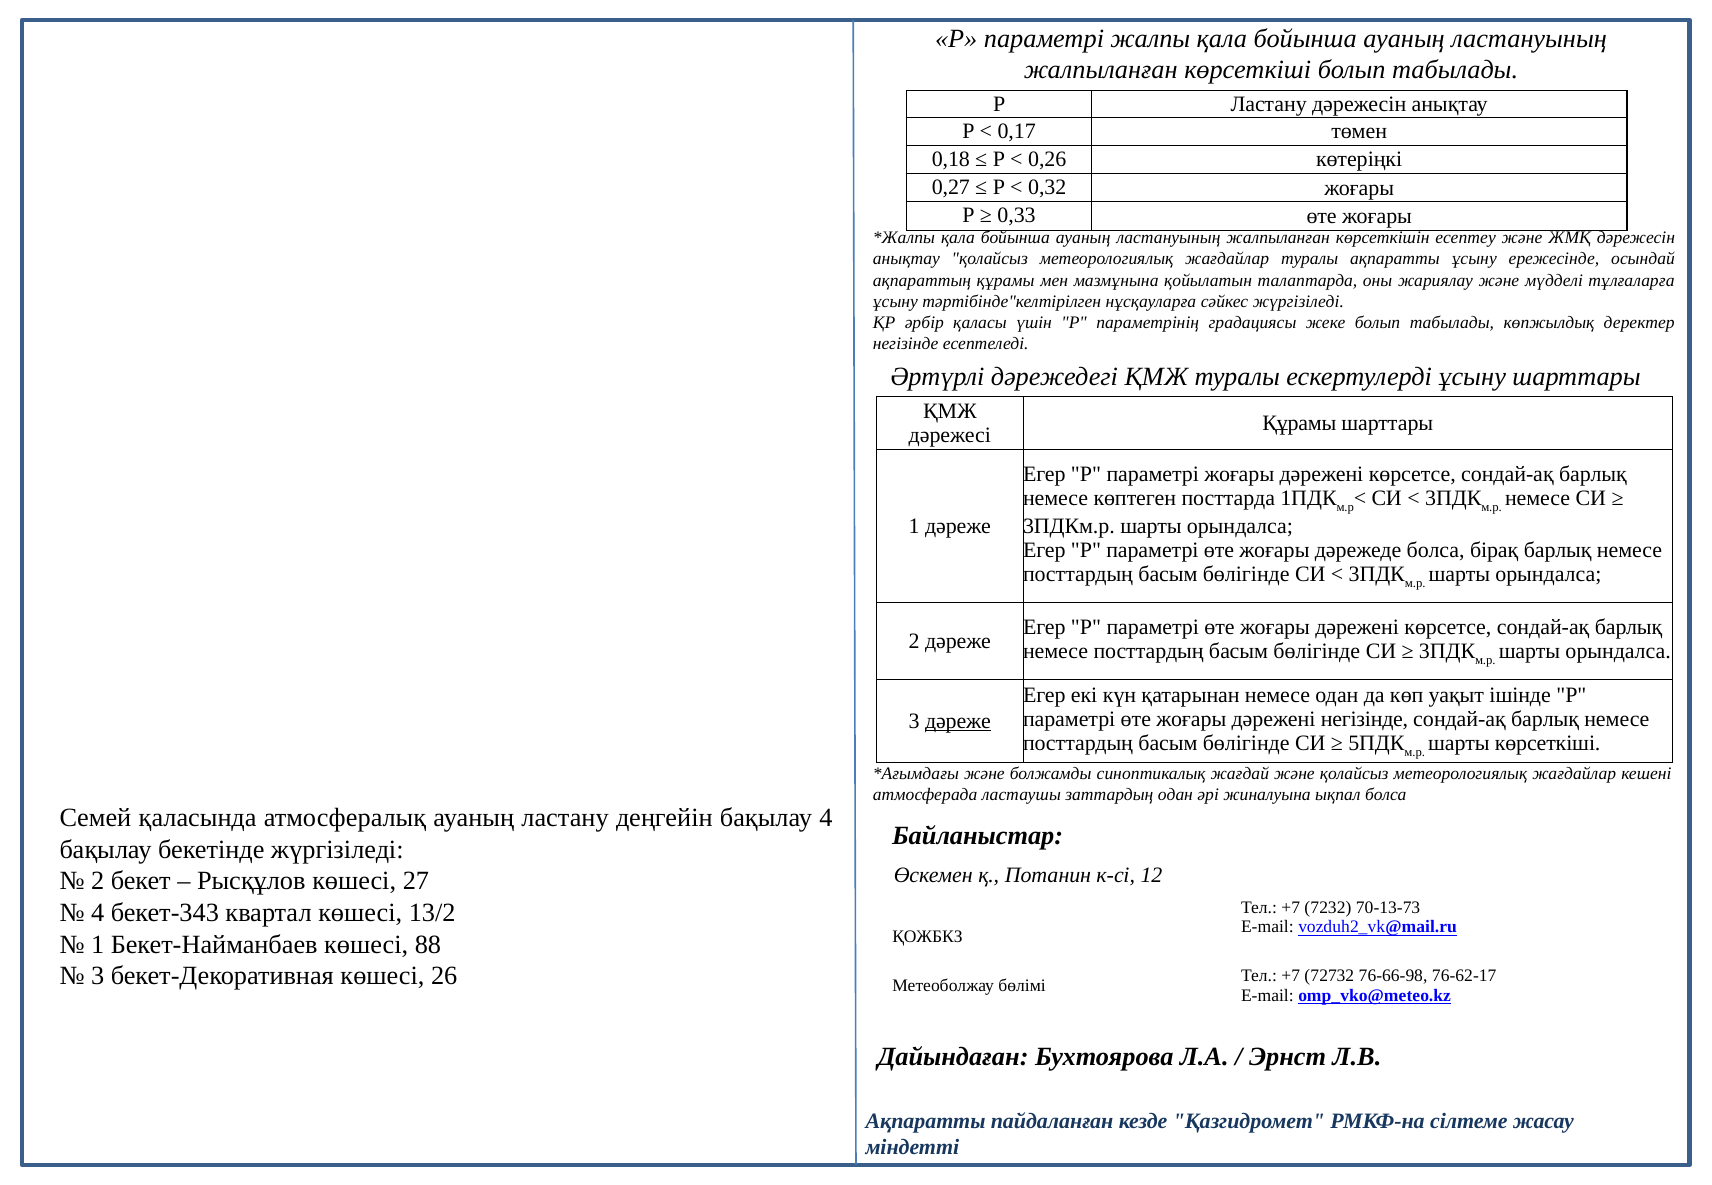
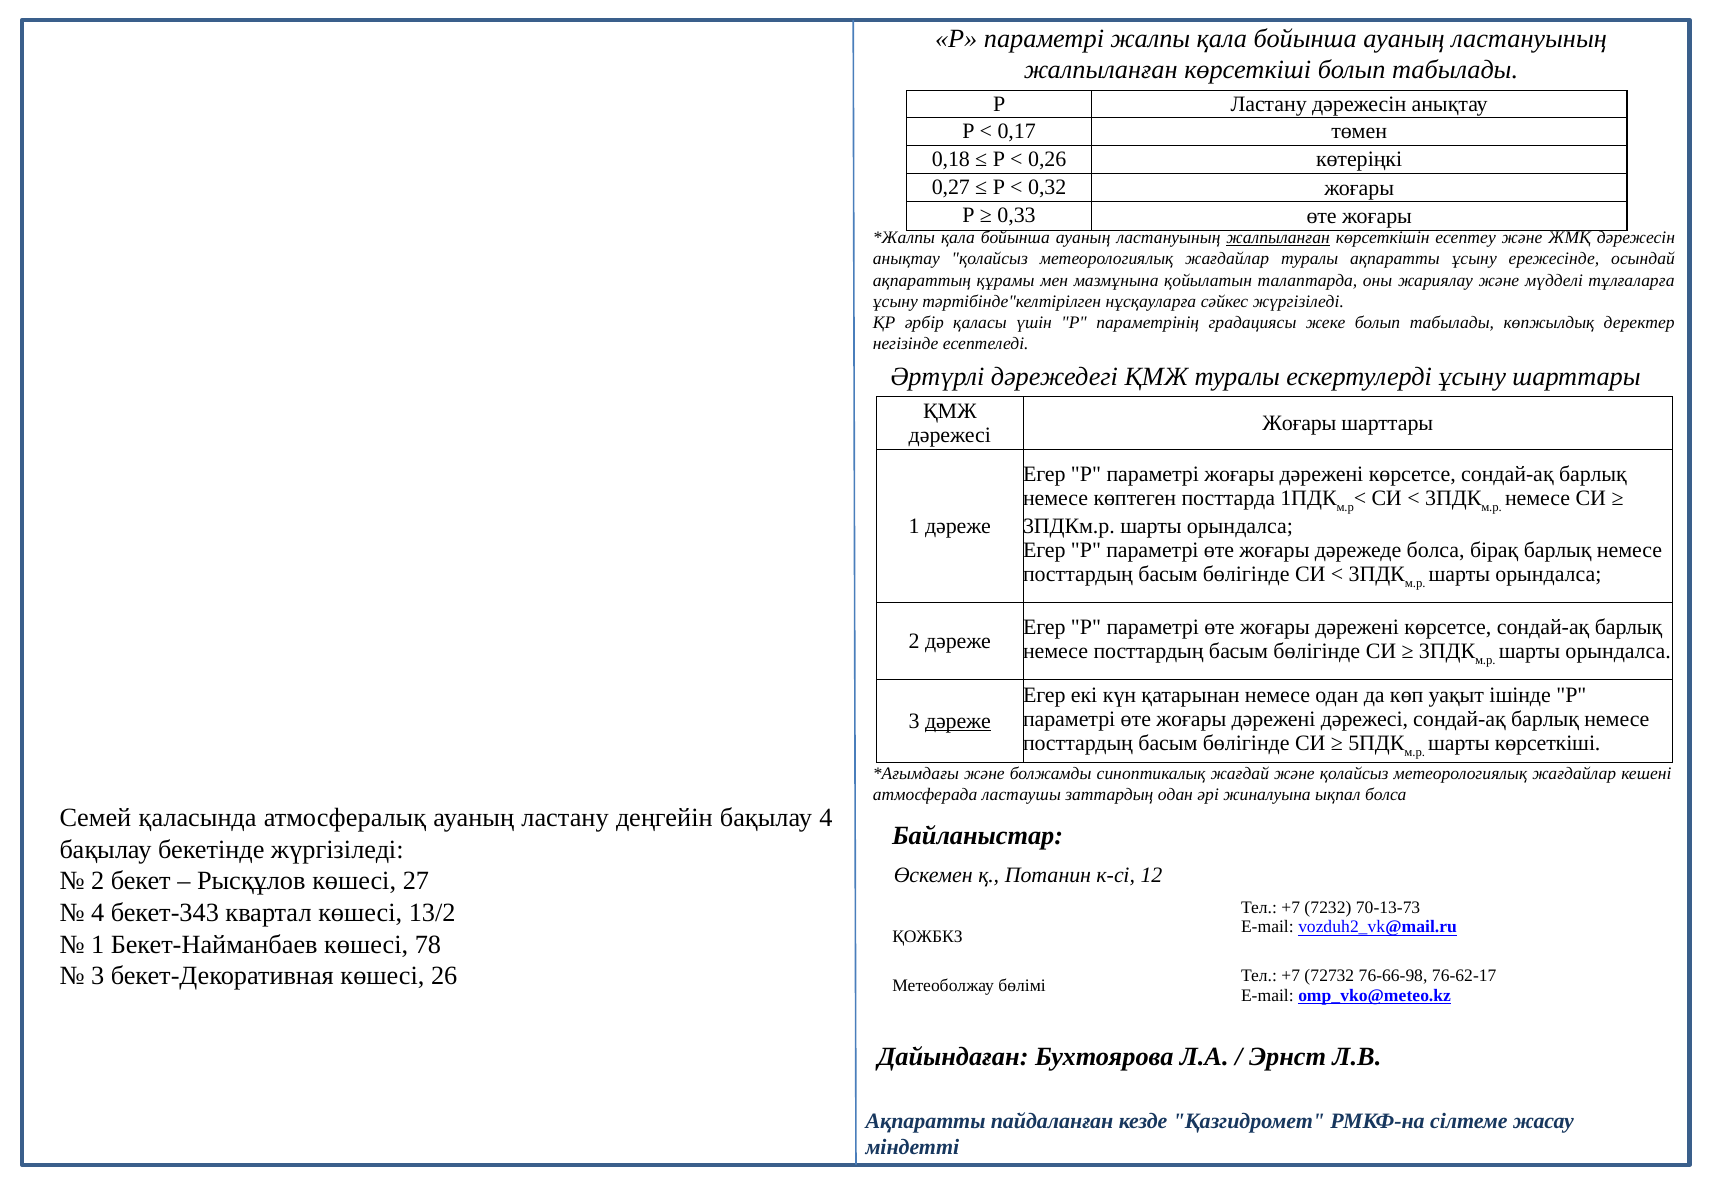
жалпыланған underline: none -> present (1278, 238)
Құрамы: Құрамы -> Жоғары (1299, 423)
дәрежені негізінде: негізінде -> дәрежесі (1364, 719)
88: 88 -> 78 (428, 945)
